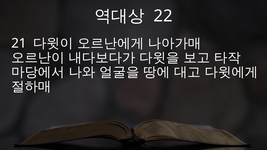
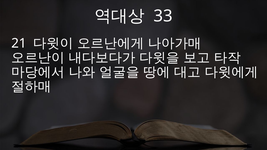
22: 22 -> 33 (163, 16)
